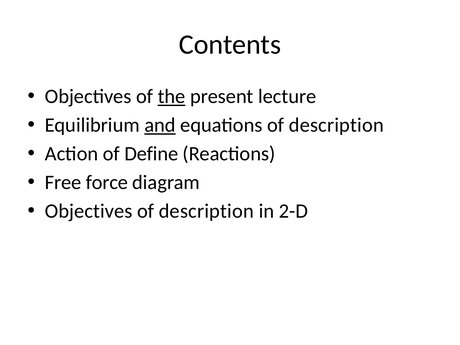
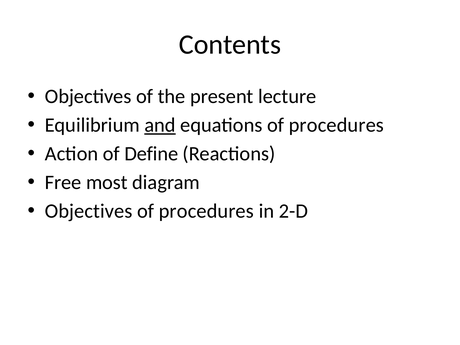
the underline: present -> none (172, 96)
equations of description: description -> procedures (336, 125)
force: force -> most (107, 182)
description: description -> procedures (206, 211)
